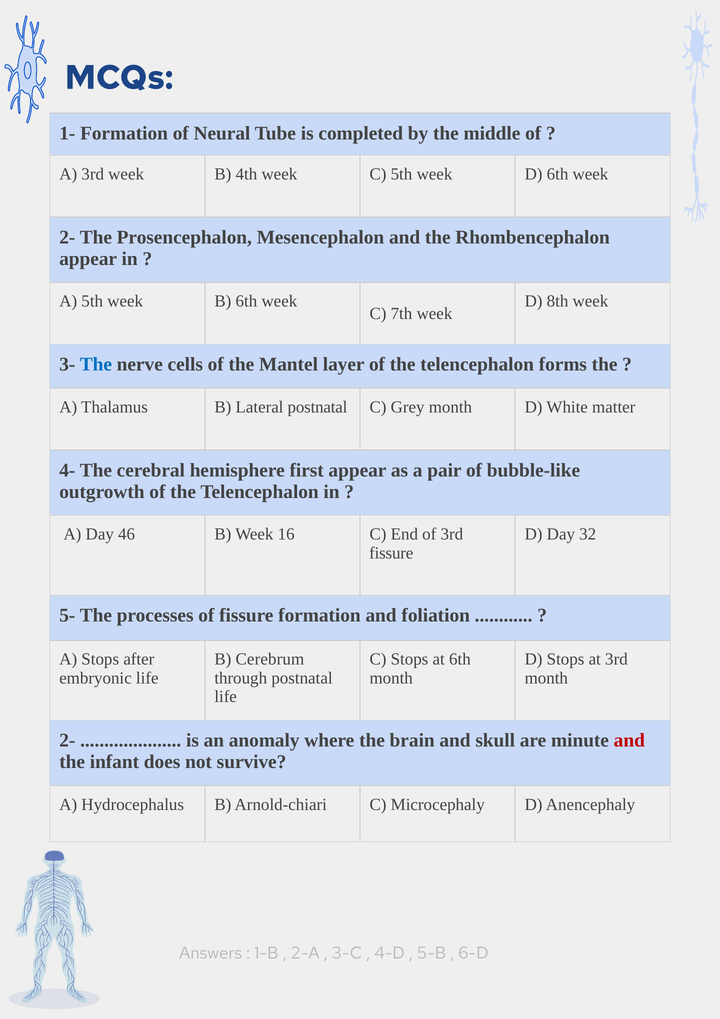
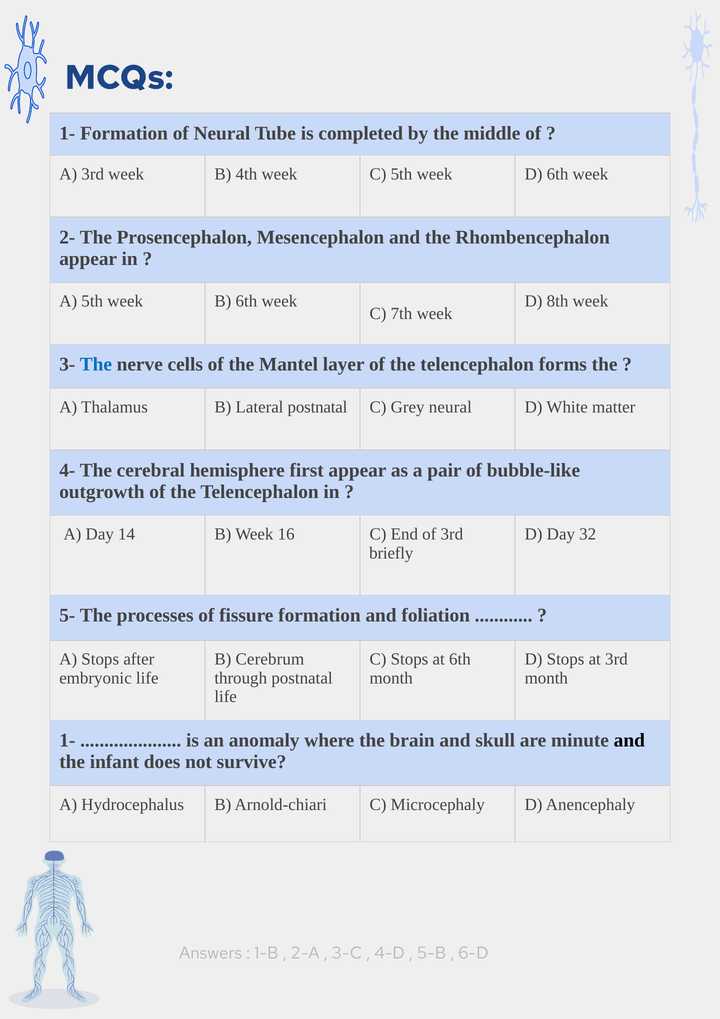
Grey month: month -> neural (450, 407)
46: 46 -> 14 (127, 534)
fissure: fissure -> briefly (391, 553)
2-: 2- -> 1- (67, 740)
and colour: red -> black (629, 740)
